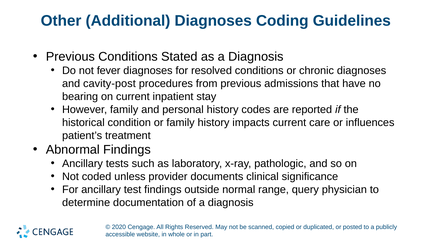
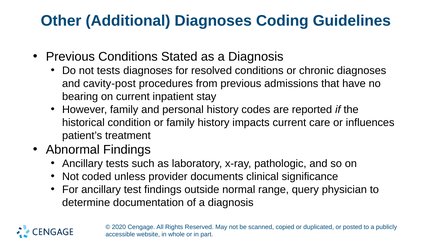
not fever: fever -> tests (109, 71)
